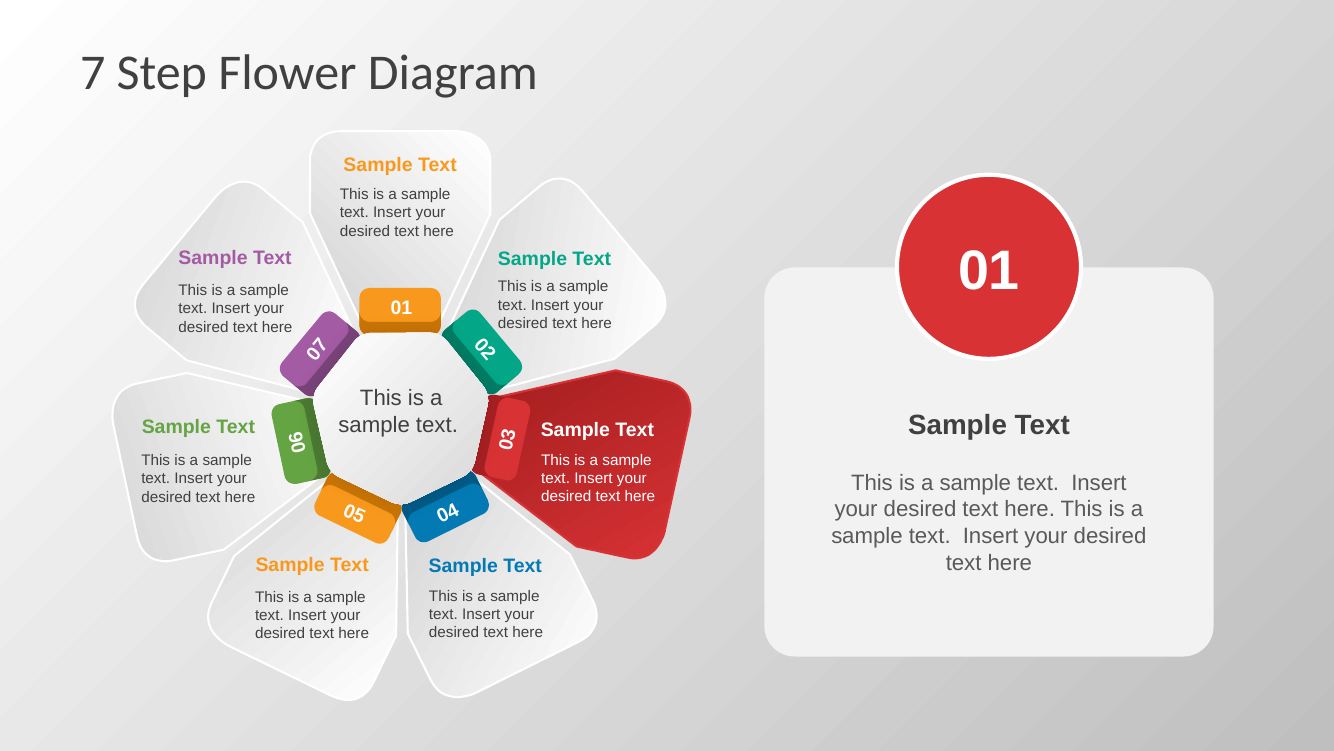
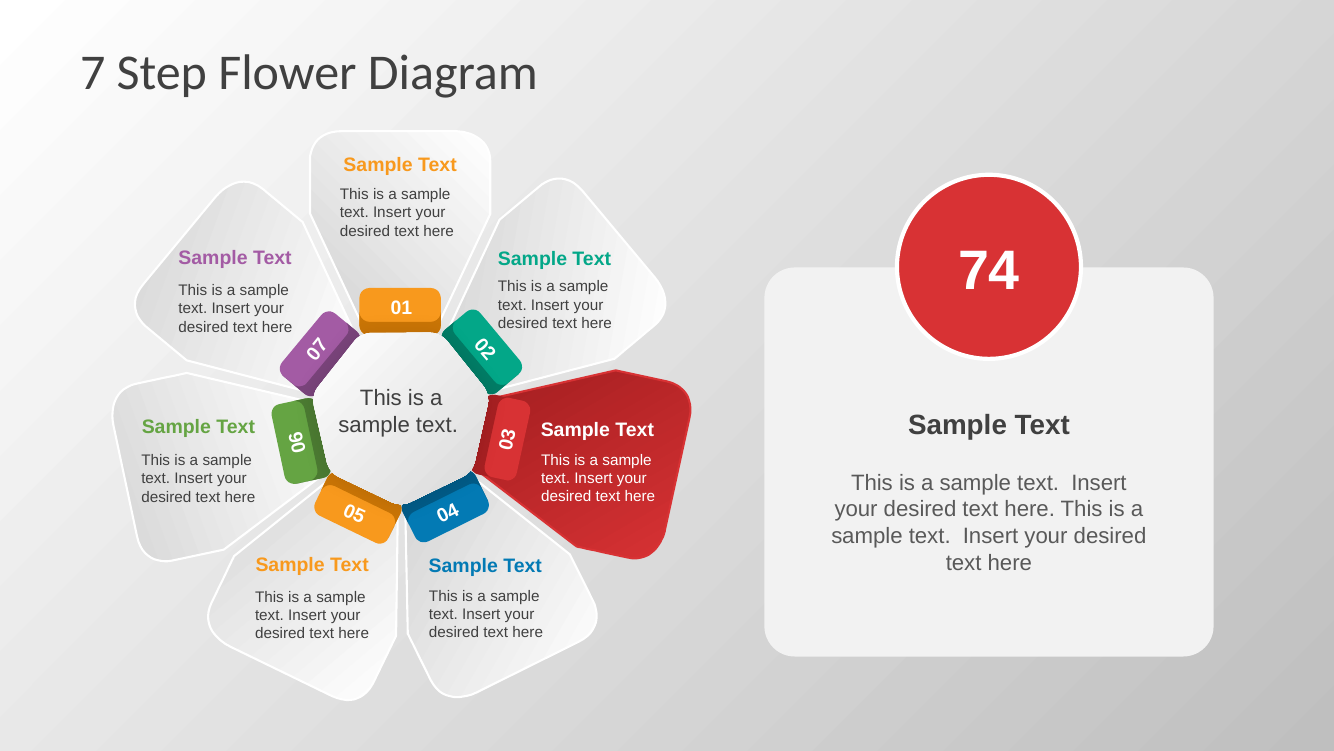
Text 01: 01 -> 74 (989, 271)
